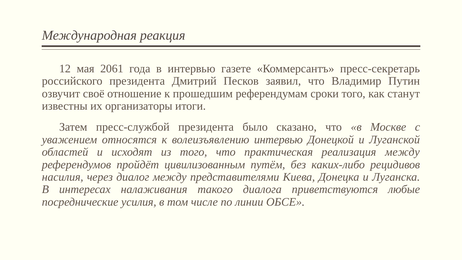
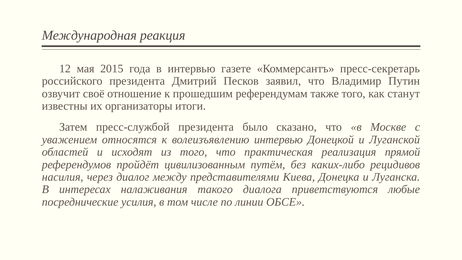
2061: 2061 -> 2015 (112, 69)
сроки: сроки -> также (325, 93)
реализация между: между -> прямой (403, 152)
